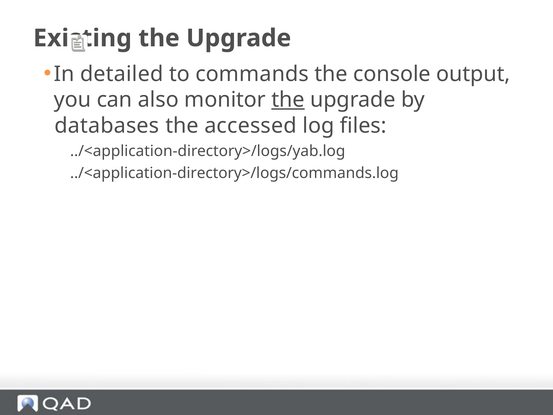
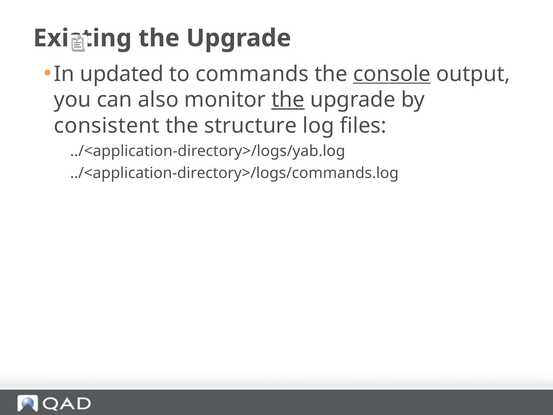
detailed: detailed -> updated (122, 74)
console underline: none -> present (392, 74)
databases: databases -> consistent (107, 126)
accessed: accessed -> structure (251, 126)
